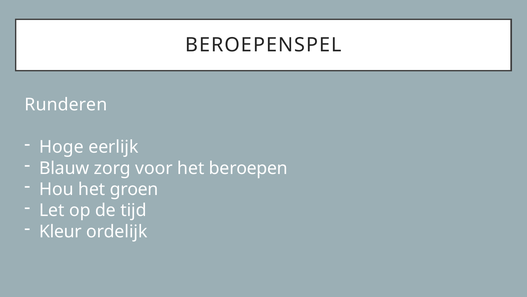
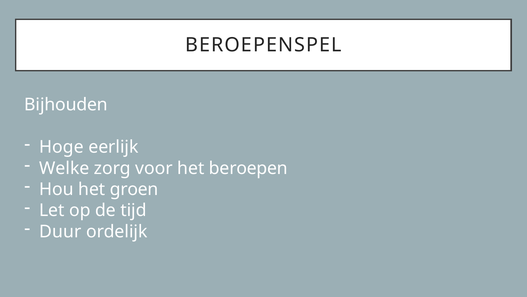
Runderen: Runderen -> Bijhouden (66, 105)
Blauw: Blauw -> Welke (64, 168)
Kleur: Kleur -> Duur (60, 231)
